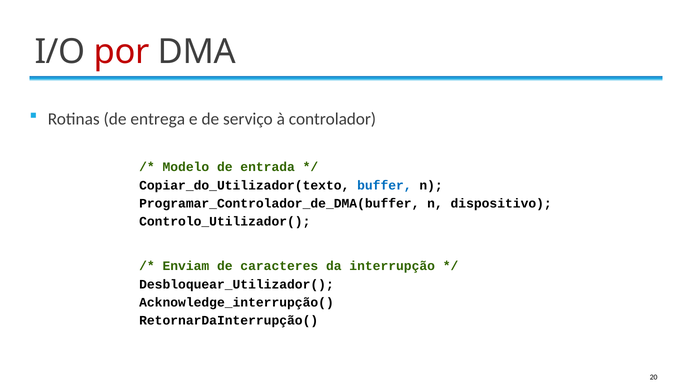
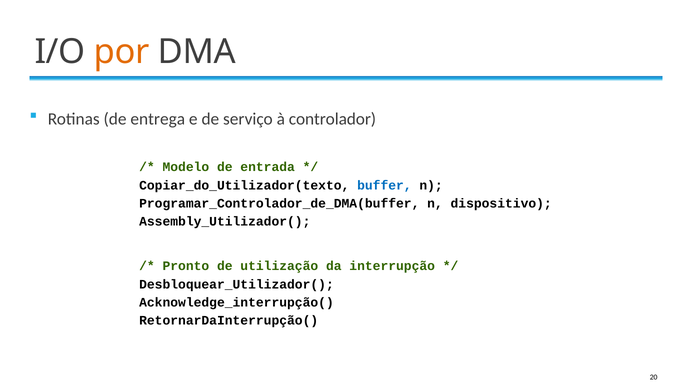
por colour: red -> orange (122, 52)
Controlo_Utilizador(: Controlo_Utilizador( -> Assembly_Utilizador( (225, 222)
Enviam: Enviam -> Pronto (186, 266)
caracteres: caracteres -> utilização (279, 266)
